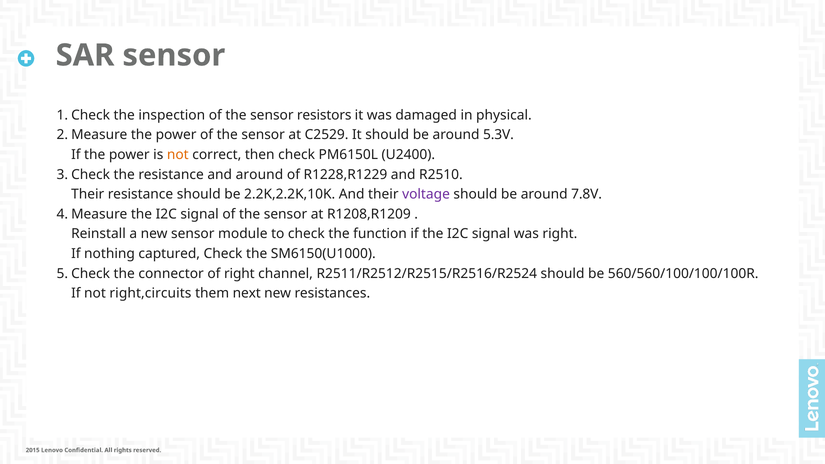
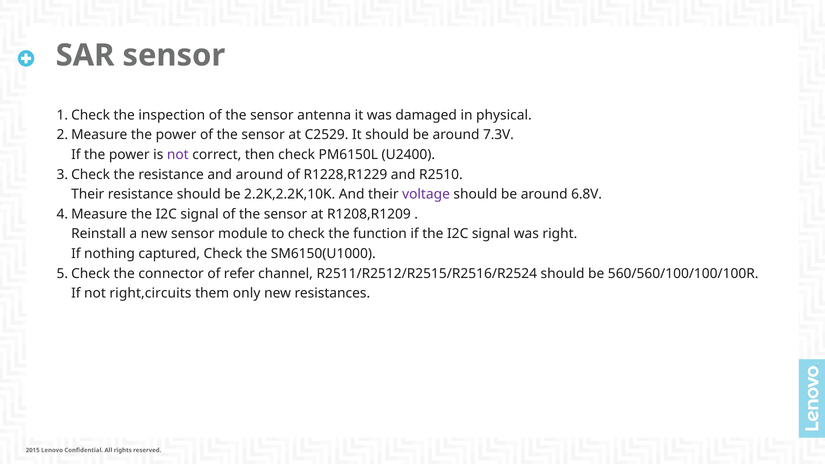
resistors: resistors -> antenna (324, 115)
5.3V: 5.3V -> 7.3V (498, 135)
not colour: orange -> purple (178, 155)
7.8V: 7.8V -> 6.8V (587, 194)
of right: right -> refer (239, 273)
next: next -> only (247, 293)
